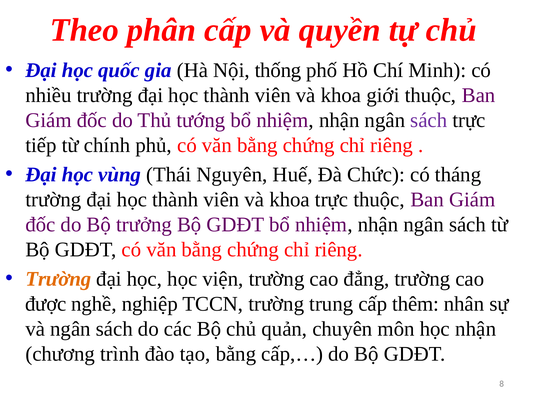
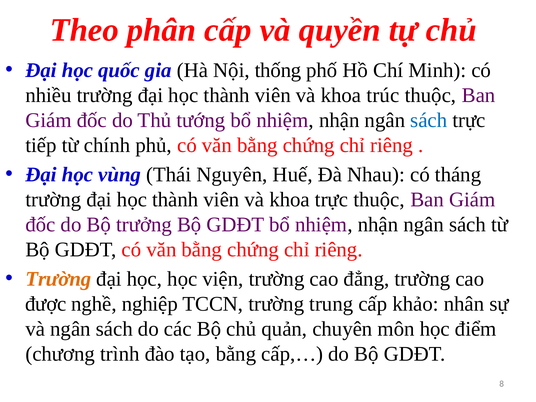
giới: giới -> trúc (383, 95)
sách colour: purple -> blue (429, 120)
Chức: Chức -> Nhau (376, 175)
thêm: thêm -> khảo (416, 304)
học nhận: nhận -> điểm (476, 329)
